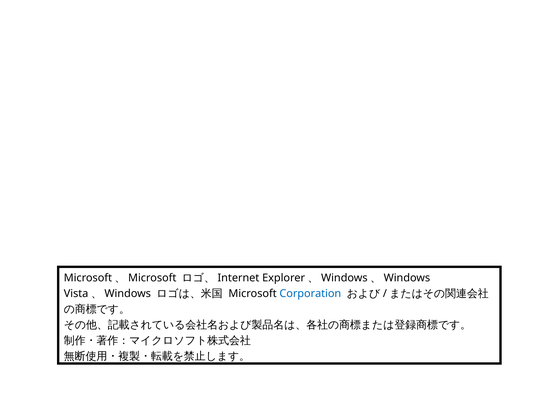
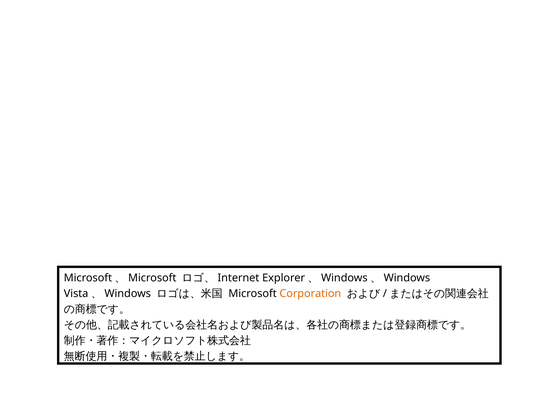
Corporation colour: blue -> orange (310, 294)
